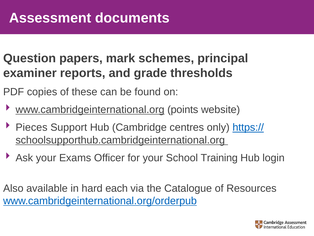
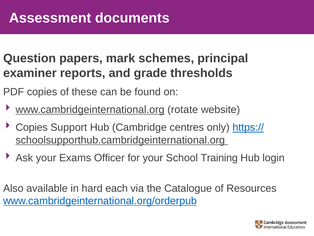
points: points -> rotate (183, 109)
Pieces: Pieces -> Copies (32, 127)
